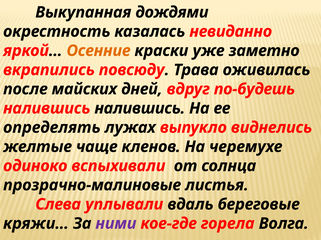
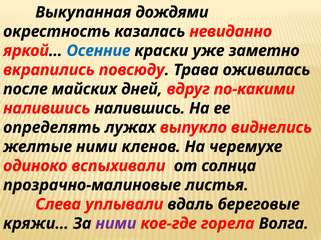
Осенние colour: orange -> blue (98, 51)
по-будешь: по-будешь -> по-какими (254, 89)
желтые чаще: чаще -> ними (97, 147)
